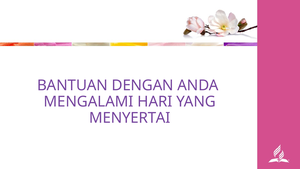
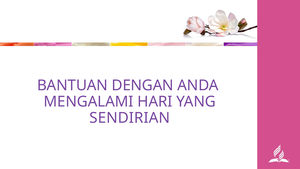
MENYERTAI: MENYERTAI -> SENDIRIAN (130, 118)
